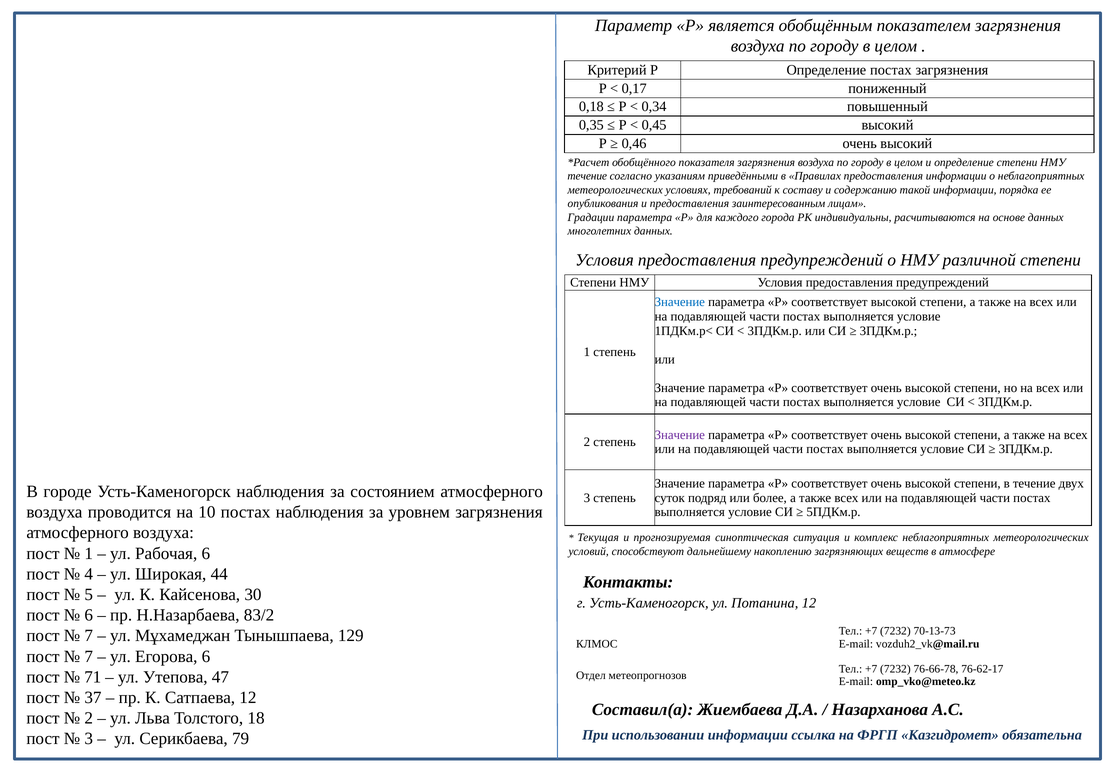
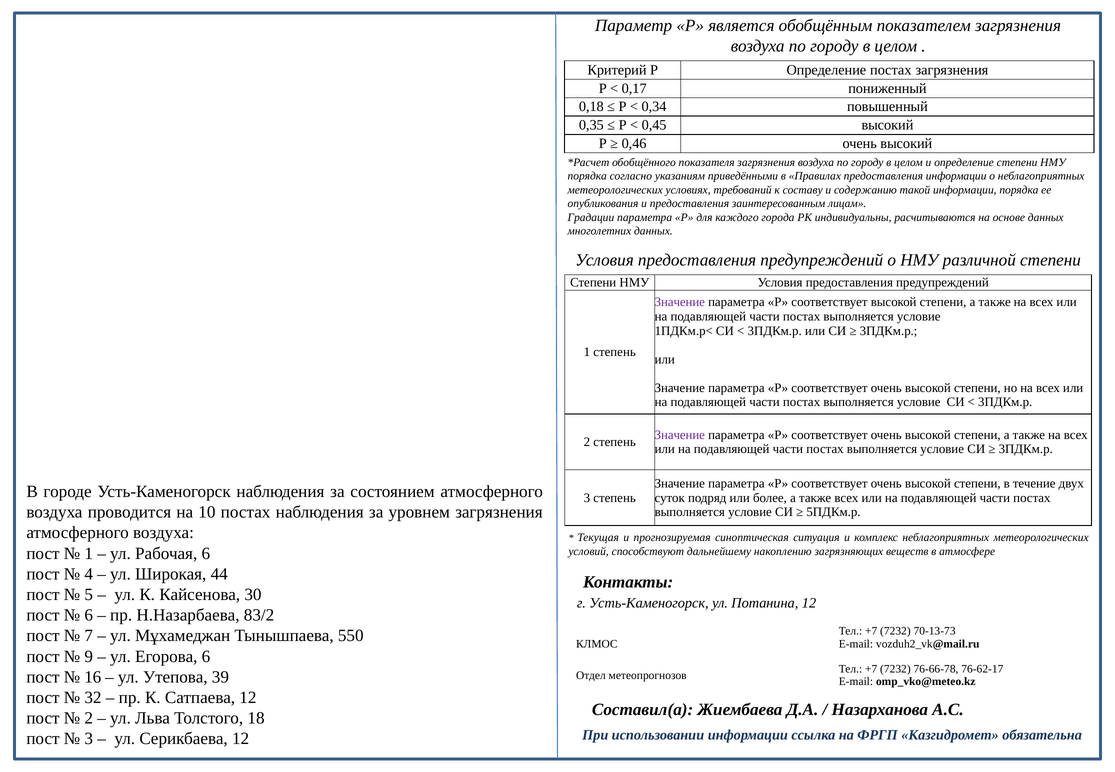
течение: течение -> порядка (587, 176)
Значение colour: blue -> purple (680, 302)
129: 129 -> 550 (351, 636)
7: 7 -> 9 (89, 656)
71: 71 -> 16 (93, 677)
47: 47 -> 39 (220, 677)
37: 37 -> 32 (93, 697)
Серикбаева 79: 79 -> 12 (241, 739)
